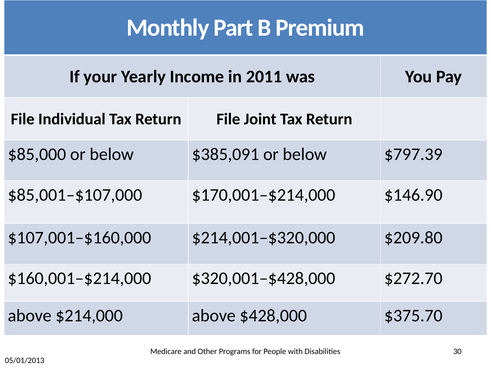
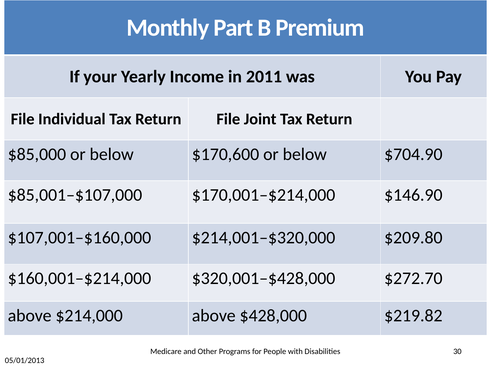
$385,091: $385,091 -> $170,600 (226, 154)
$797.39: $797.39 -> $704.90 (413, 154)
$375.70: $375.70 -> $219.82 (413, 316)
